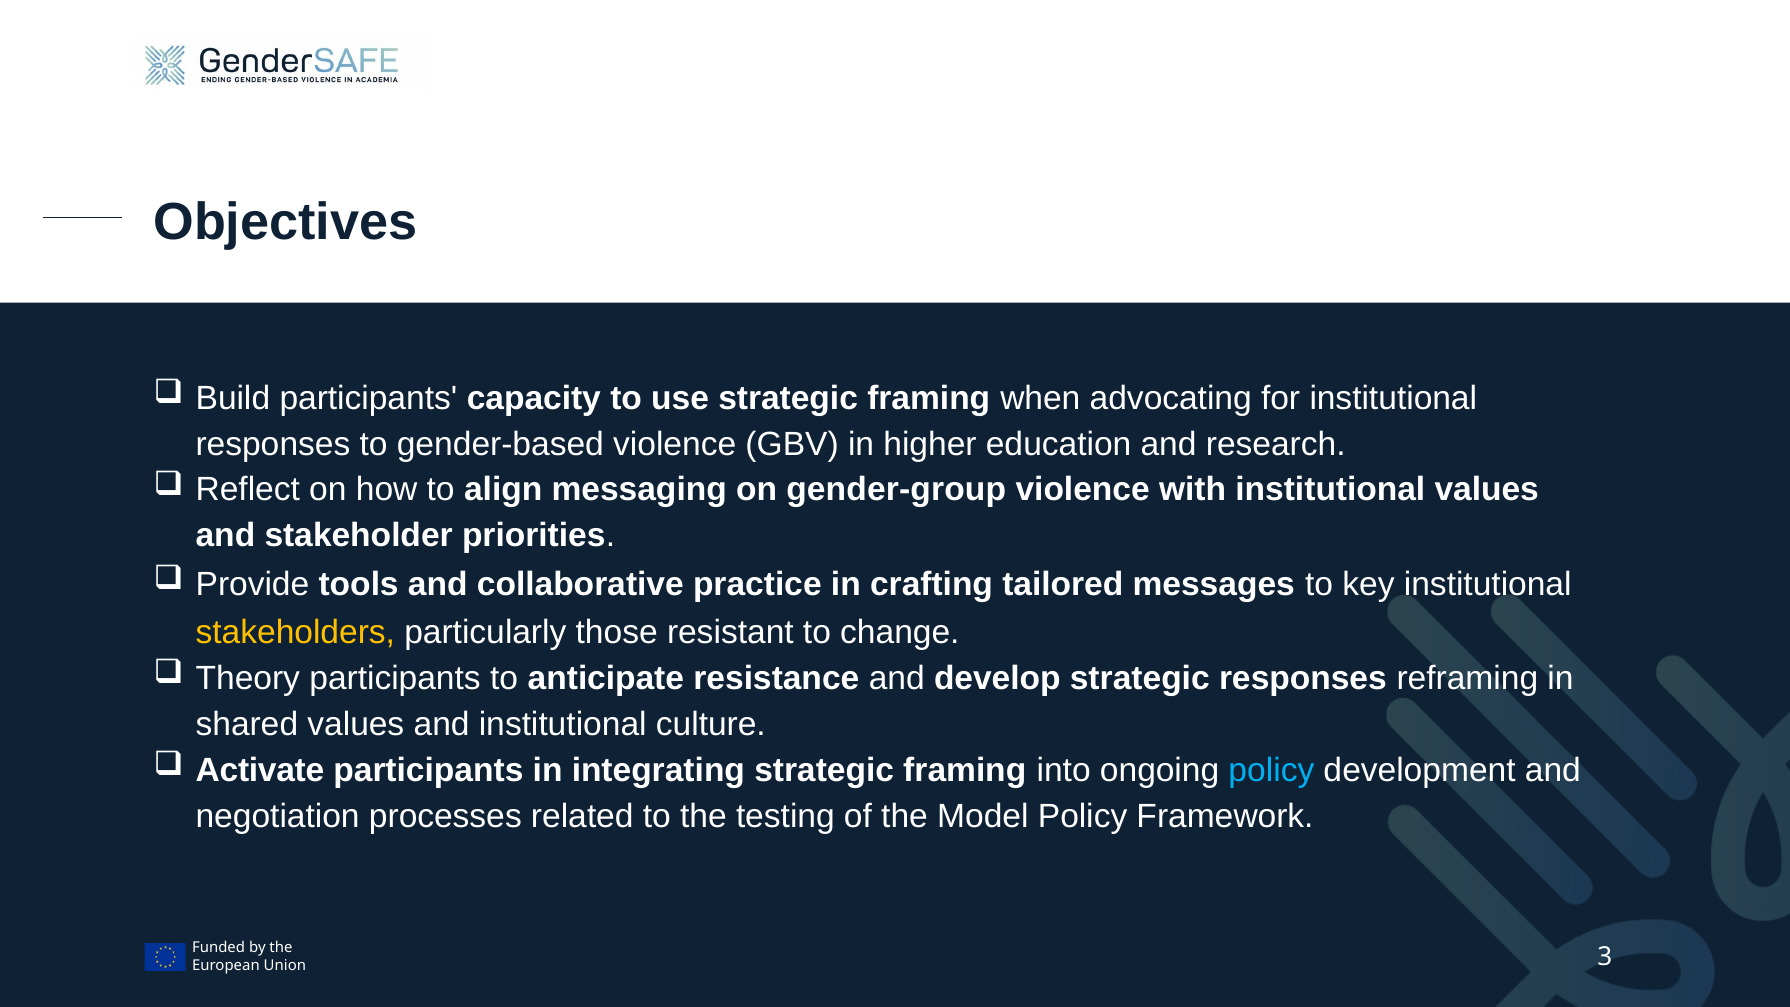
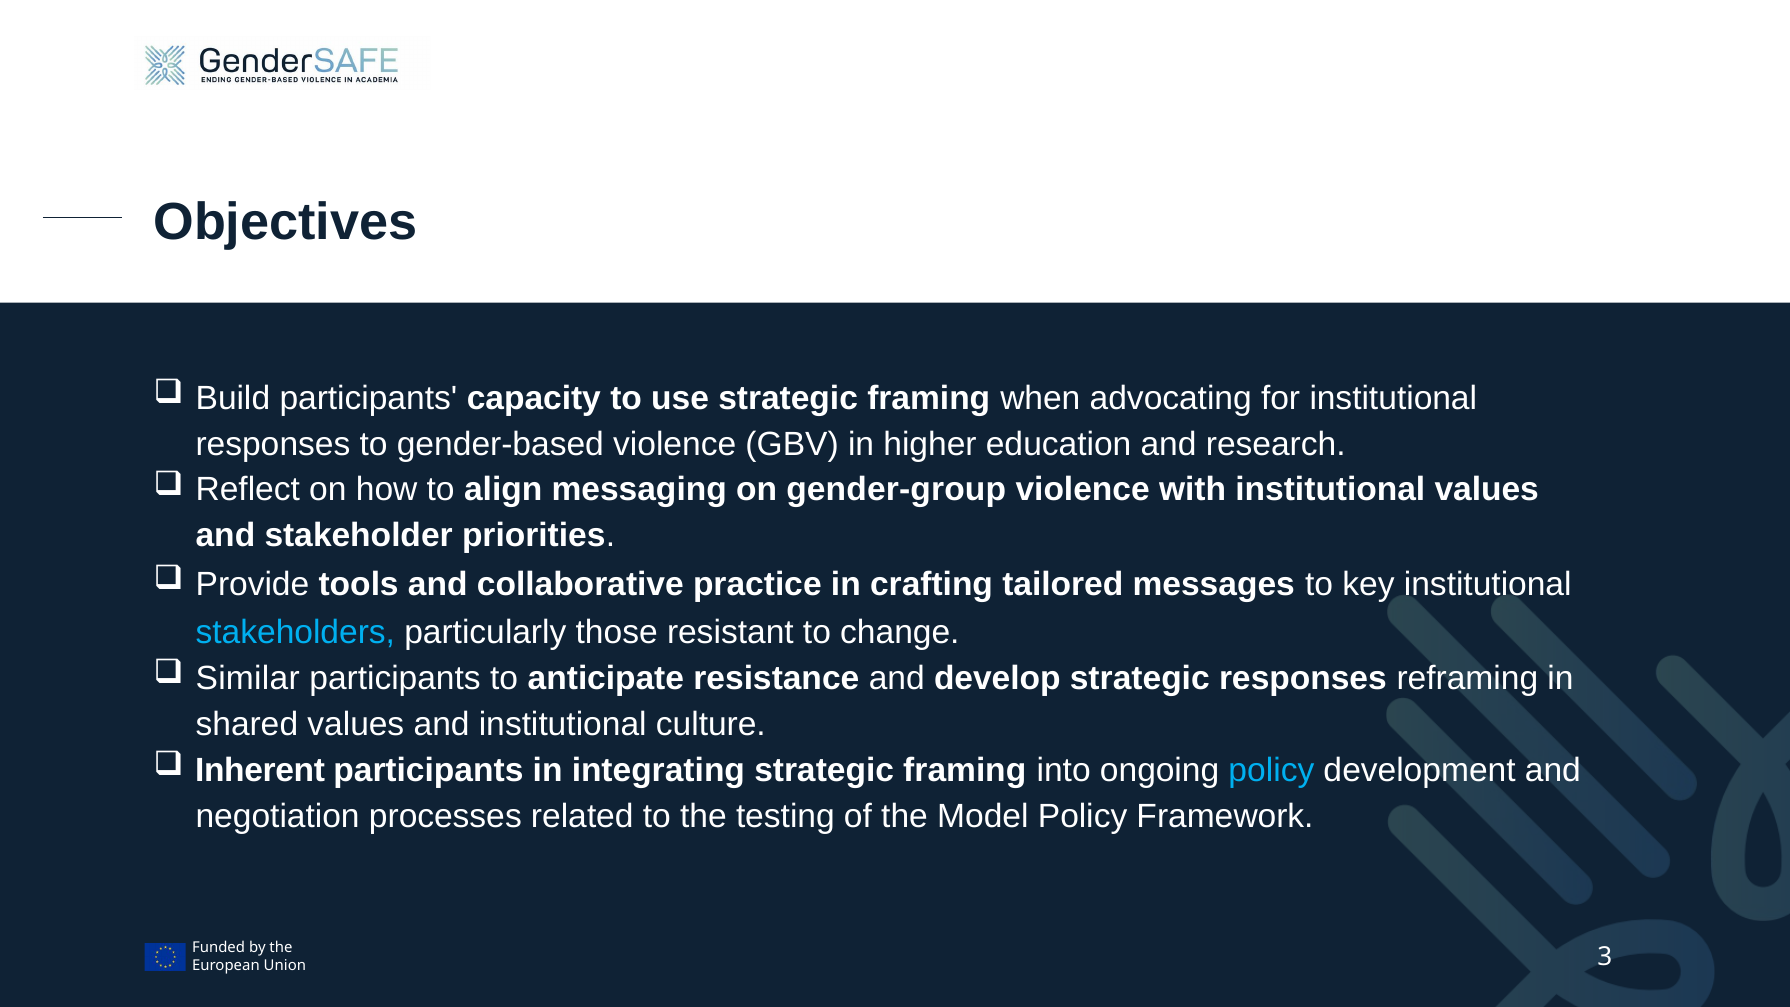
stakeholders colour: yellow -> light blue (295, 632)
Theory: Theory -> Similar (248, 678)
Activate: Activate -> Inherent (260, 770)
